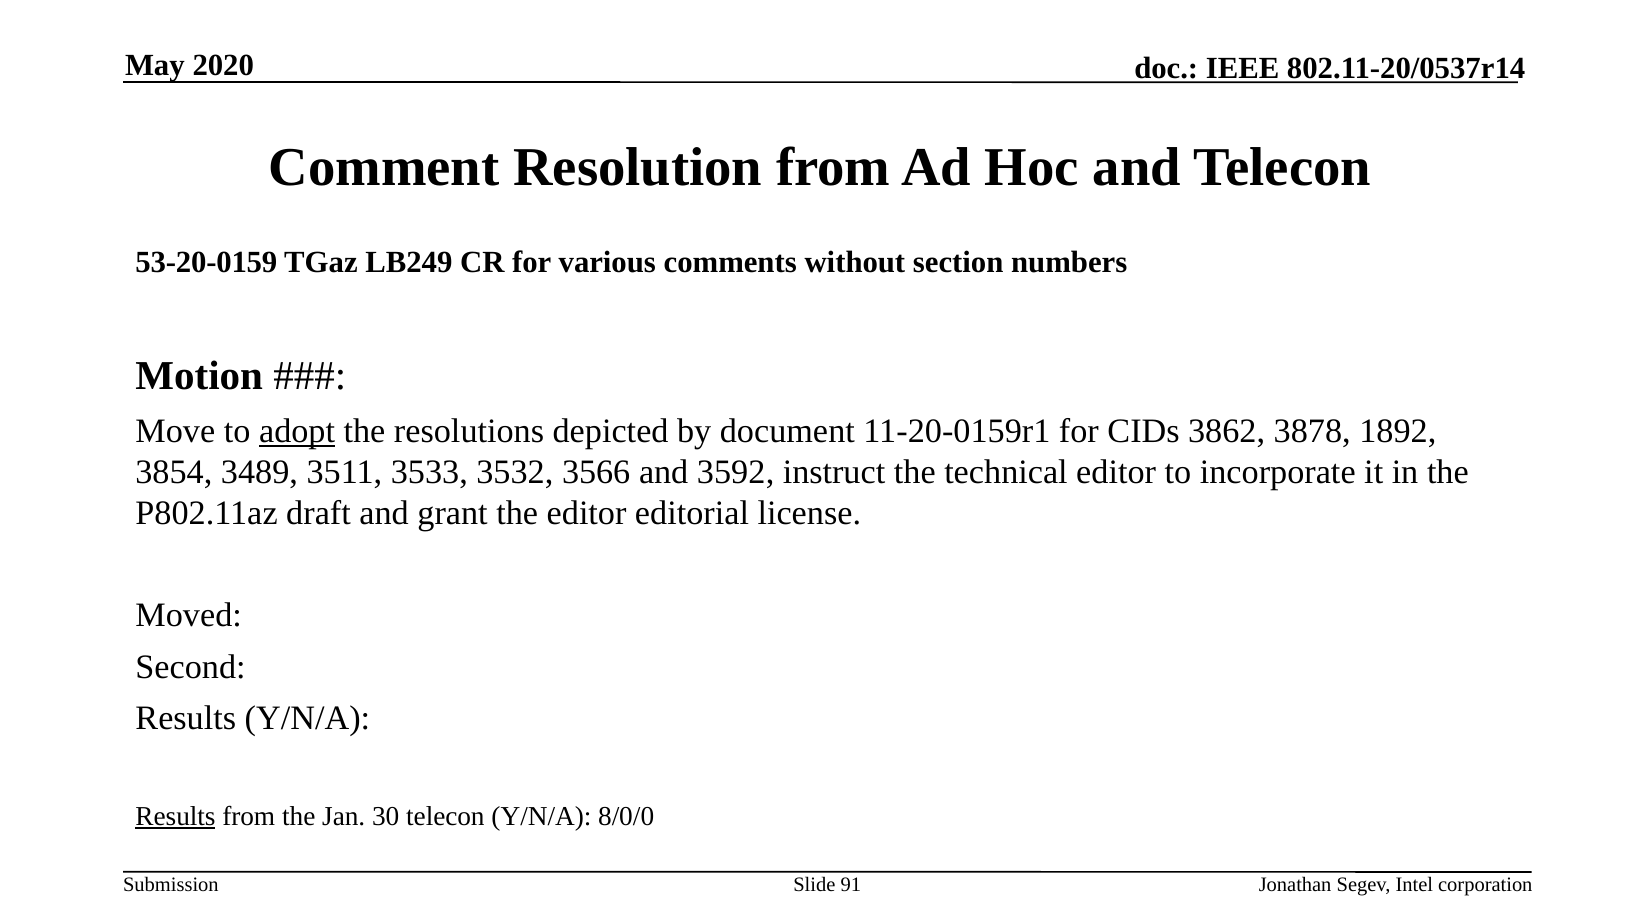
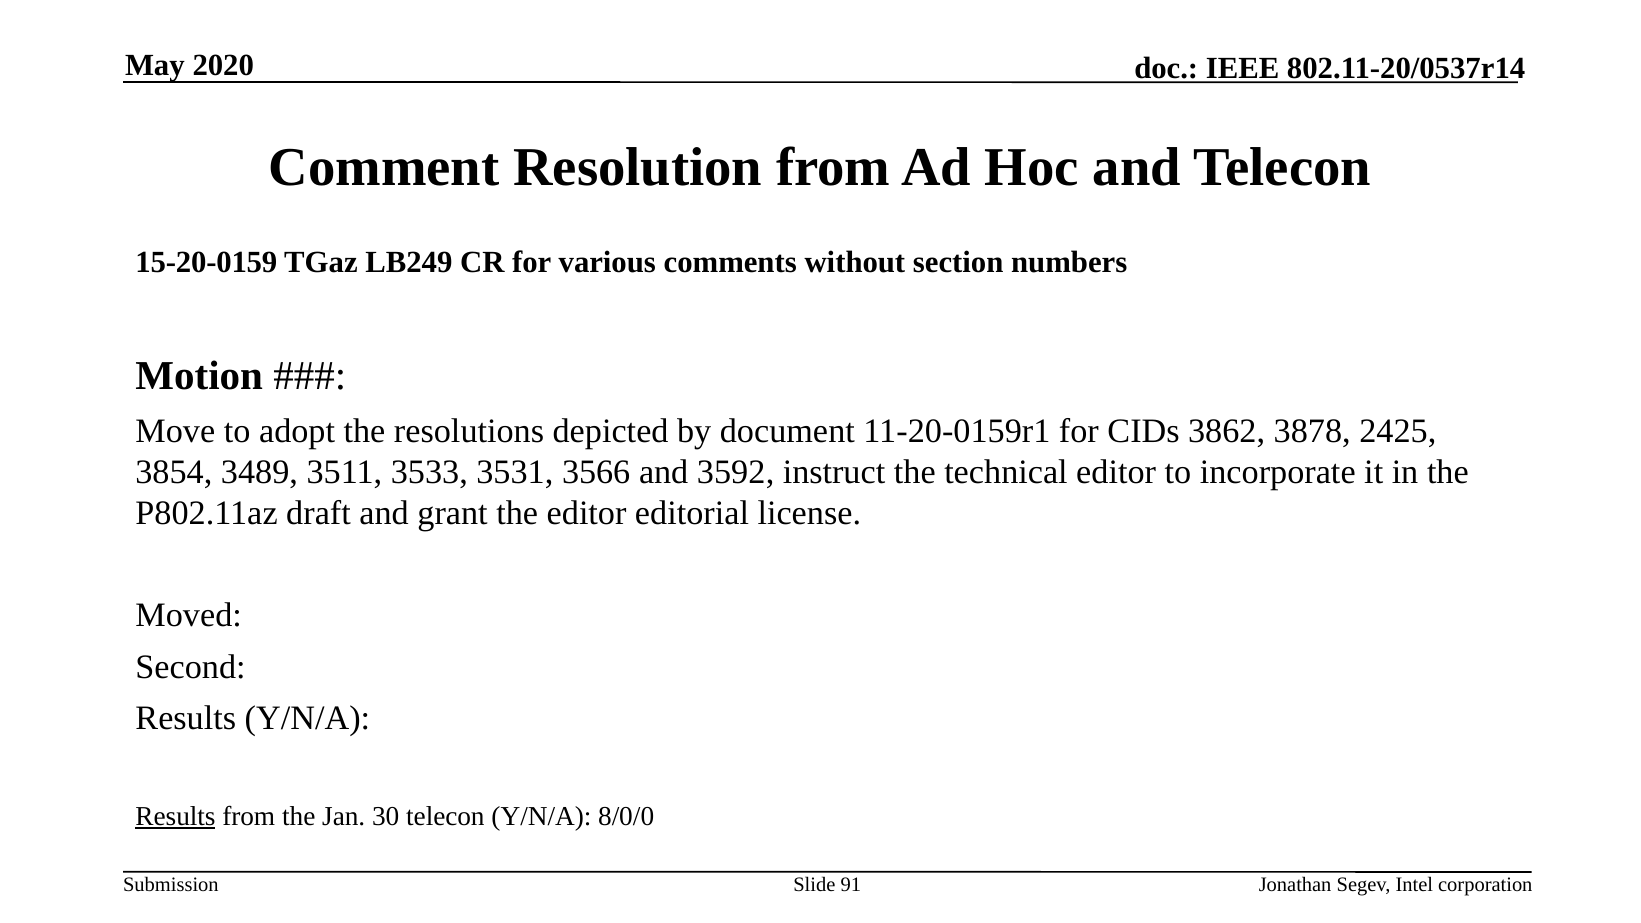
53-20-0159: 53-20-0159 -> 15-20-0159 (206, 262)
adopt underline: present -> none (297, 431)
1892: 1892 -> 2425 (1398, 431)
3532: 3532 -> 3531 (515, 472)
